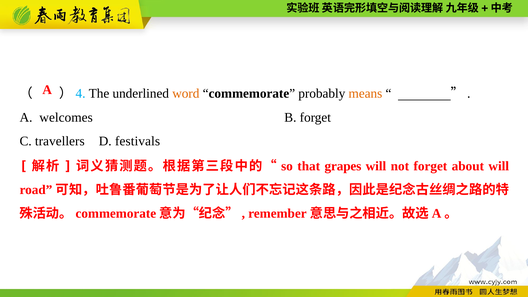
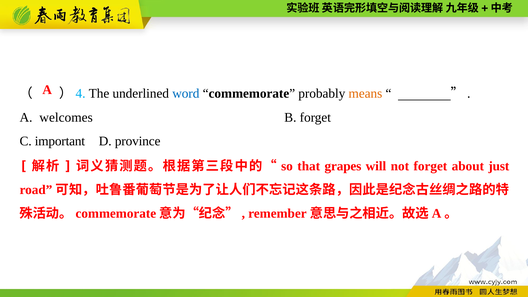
word colour: orange -> blue (186, 94)
travellers: travellers -> important (60, 141)
festivals: festivals -> province (138, 141)
about will: will -> just (499, 166)
